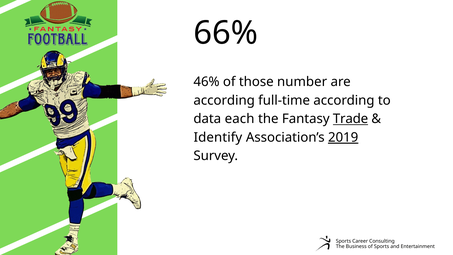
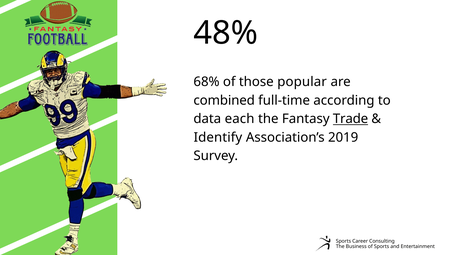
66%: 66% -> 48% (226, 33)
46%: 46% -> 68% (206, 82)
number: number -> popular (302, 82)
according: according -> combined (224, 100)
2019 underline: present -> none (343, 137)
